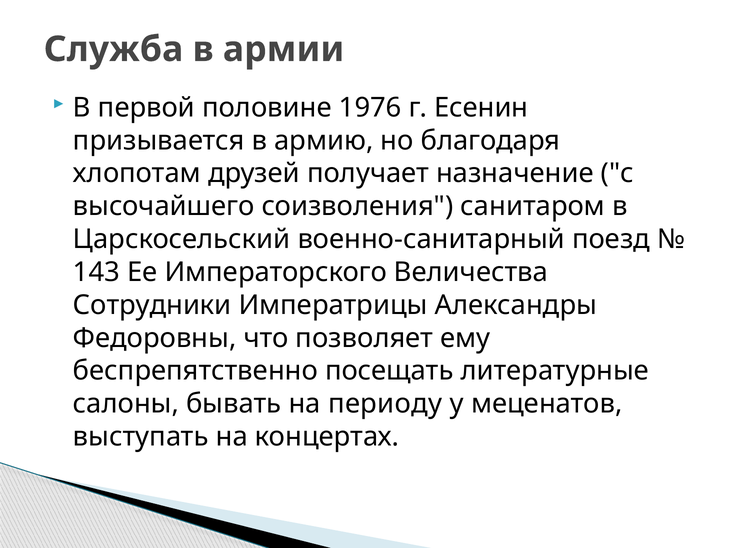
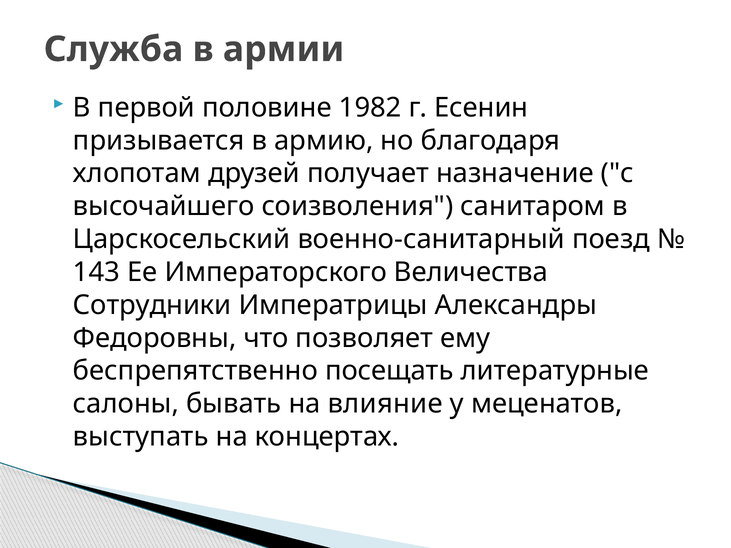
1976: 1976 -> 1982 (370, 108)
периоду: периоду -> влияние (385, 404)
